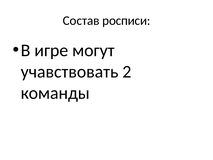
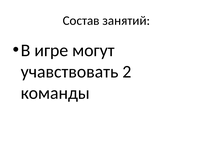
росписи: росписи -> занятий (126, 21)
